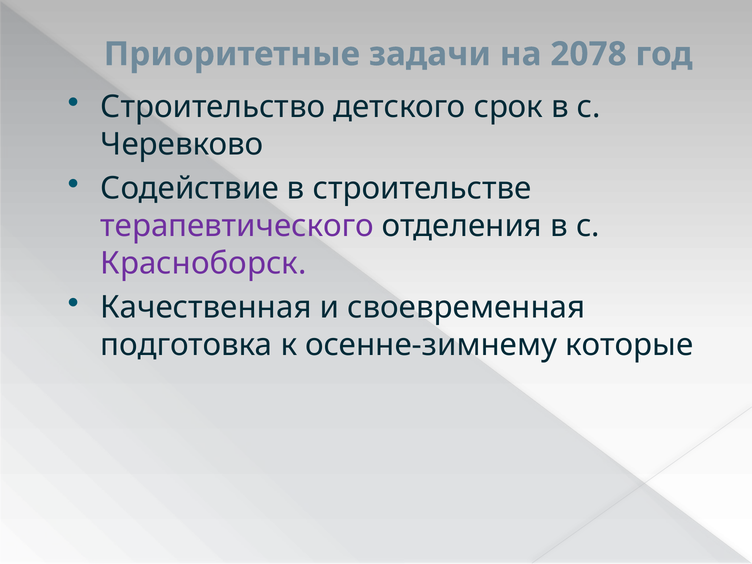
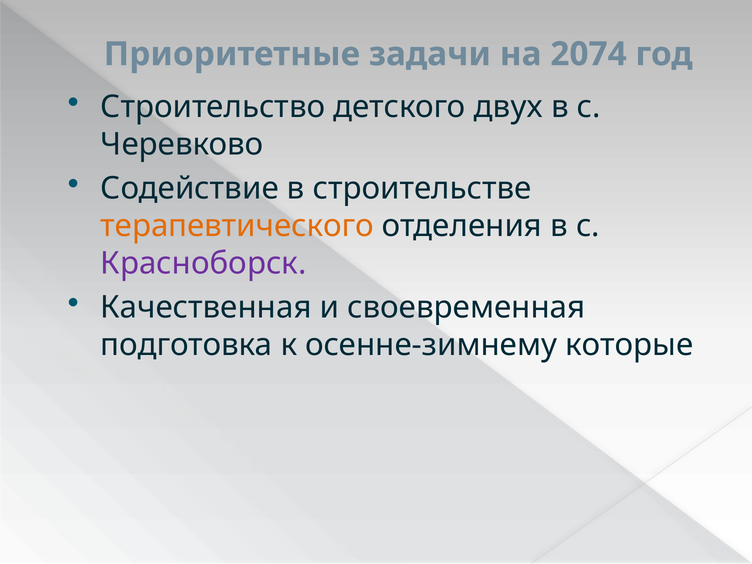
2078: 2078 -> 2074 (589, 54)
срок: срок -> двух (508, 107)
терапевтического colour: purple -> orange (237, 226)
